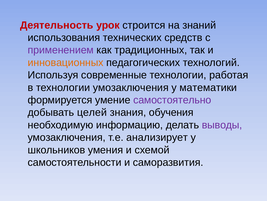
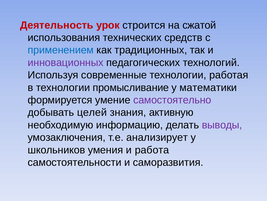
знаний: знаний -> сжатой (199, 25)
применением colour: purple -> blue (61, 50)
инновационных colour: orange -> purple (66, 62)
технологии умозаключения: умозаключения -> промысливание (131, 87)
обучения: обучения -> активную (171, 112)
схемой: схемой -> работа (152, 149)
